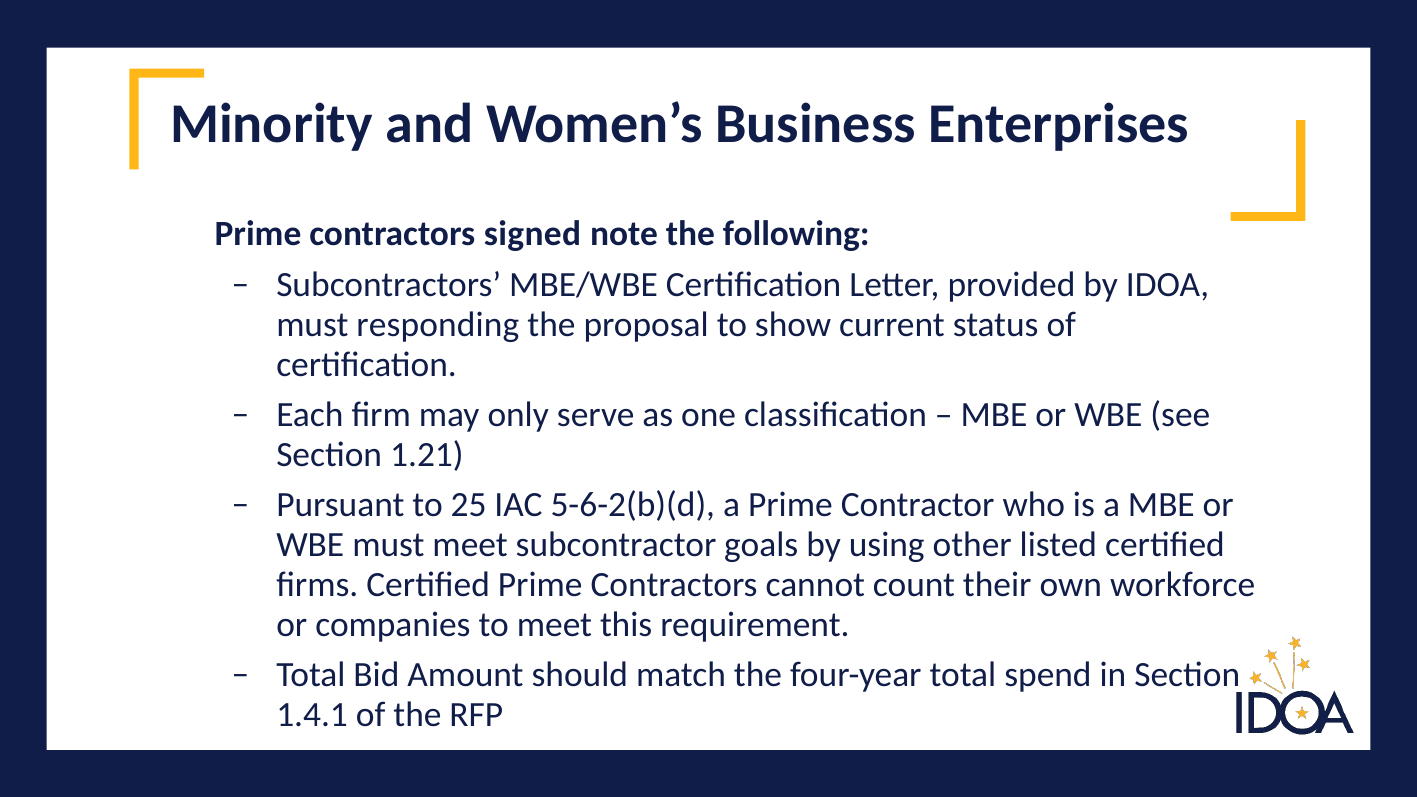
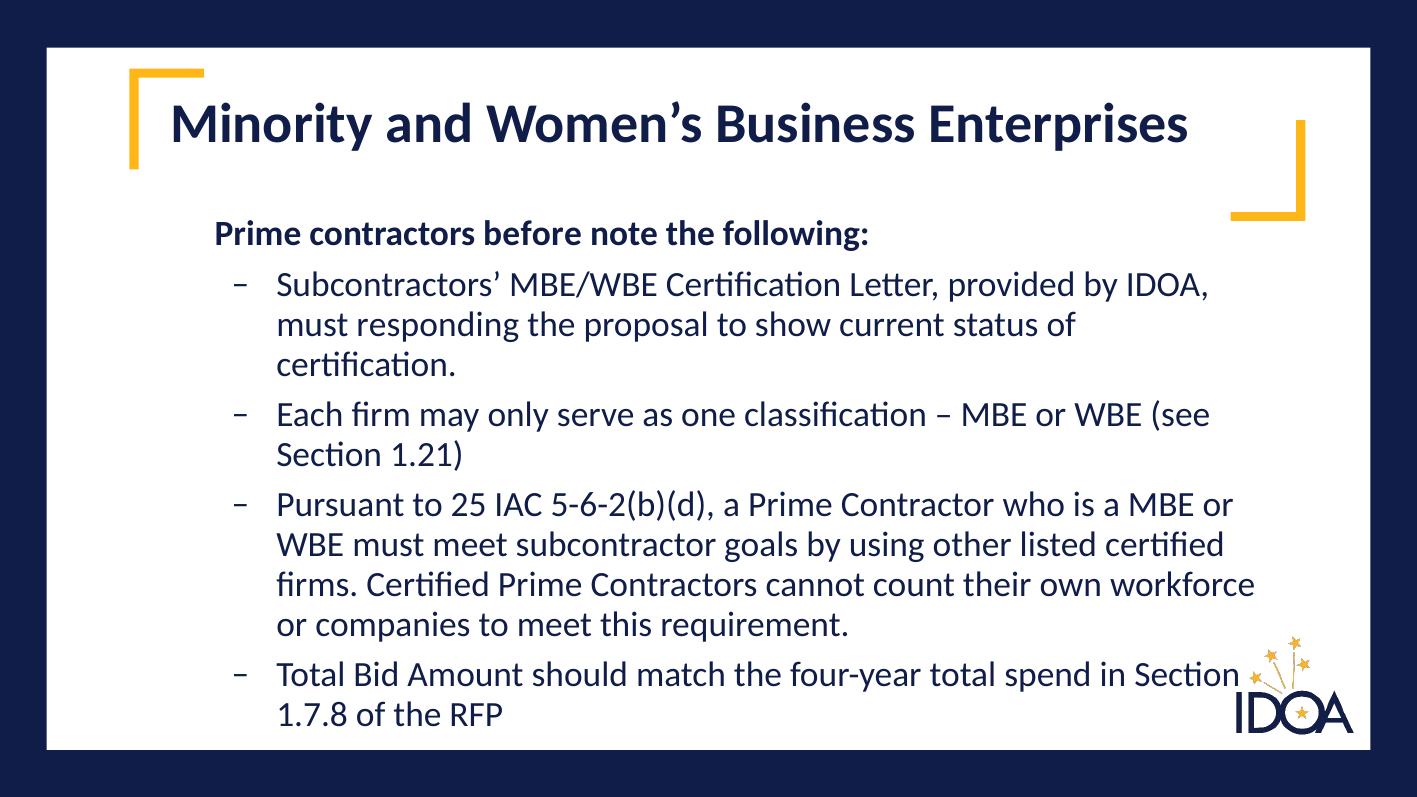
signed: signed -> before (533, 234)
1.4.1: 1.4.1 -> 1.7.8 (312, 715)
